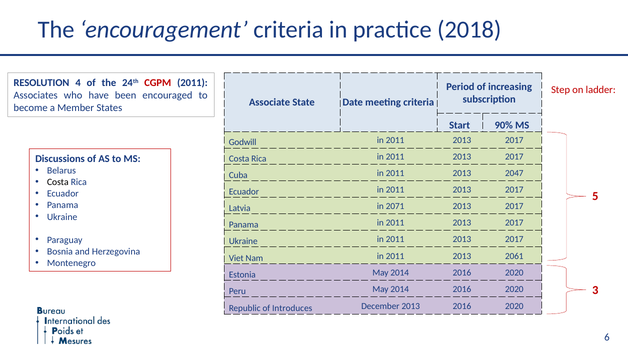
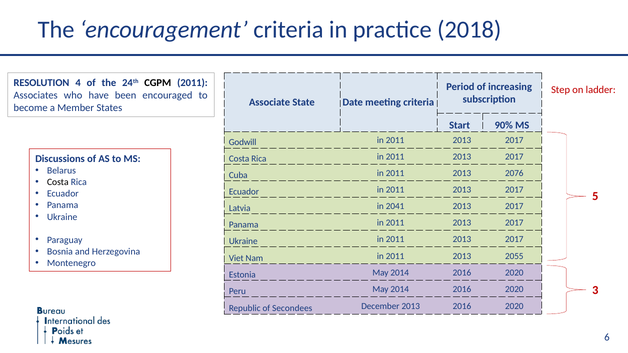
CGPM colour: red -> black (158, 83)
2047: 2047 -> 2076 (514, 173)
2071: 2071 -> 2041 (395, 206)
2061: 2061 -> 2055 (514, 256)
Introduces: Introduces -> Secondees (292, 309)
